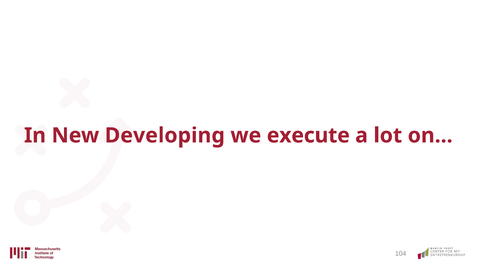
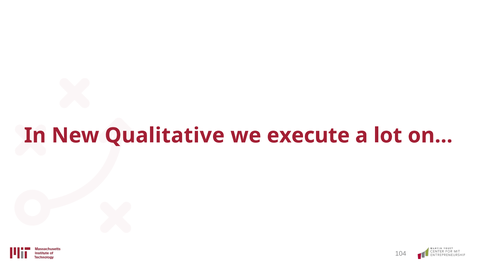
Developing: Developing -> Qualitative (165, 136)
